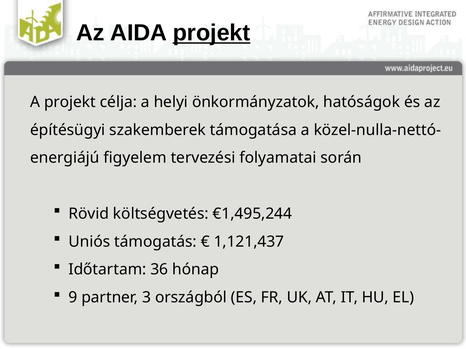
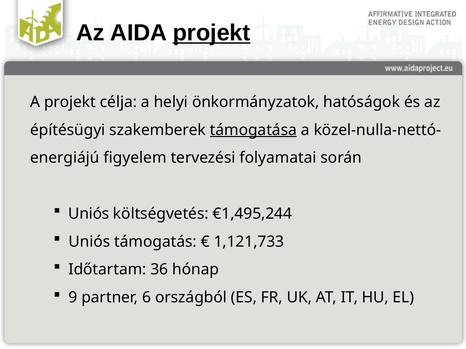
támogatása underline: none -> present (253, 130)
Rövid: Rövid -> Uniós (89, 214)
1,121,437: 1,121,437 -> 1,121,733 (249, 242)
3: 3 -> 6 (147, 298)
